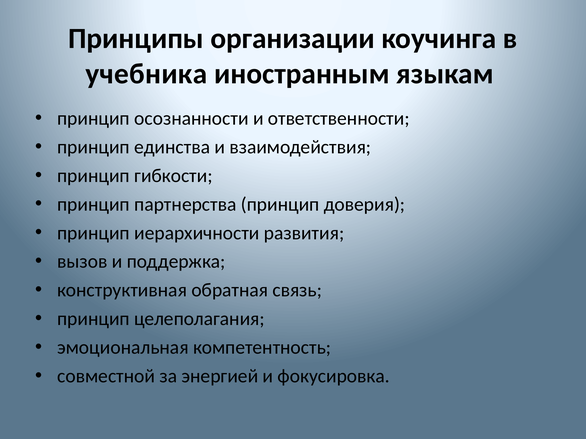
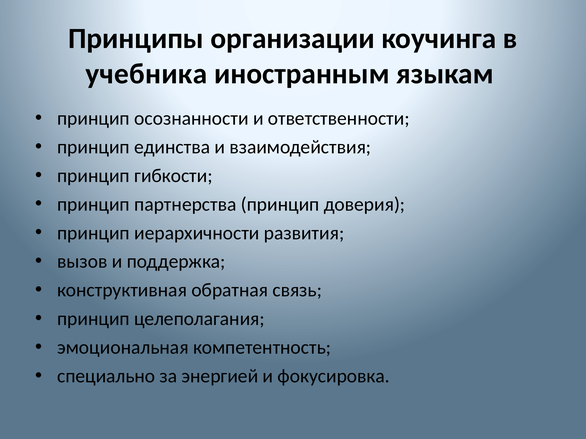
совместной: совместной -> специально (106, 376)
